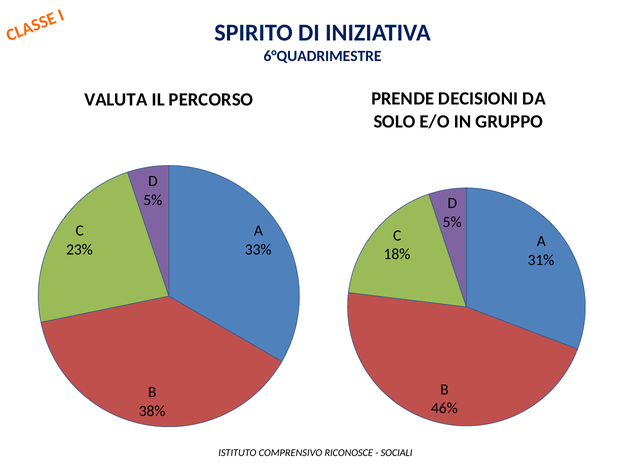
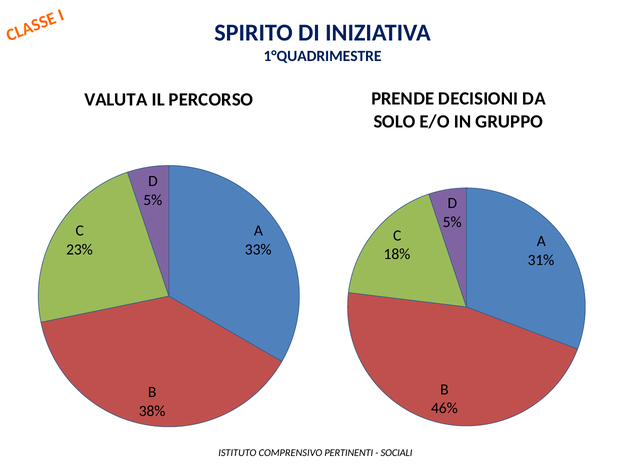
6°QUADRIMESTRE: 6°QUADRIMESTRE -> 1°QUADRIMESTRE (322, 56)
RICONOSCE: RICONOSCE -> PERTINENTI (349, 452)
